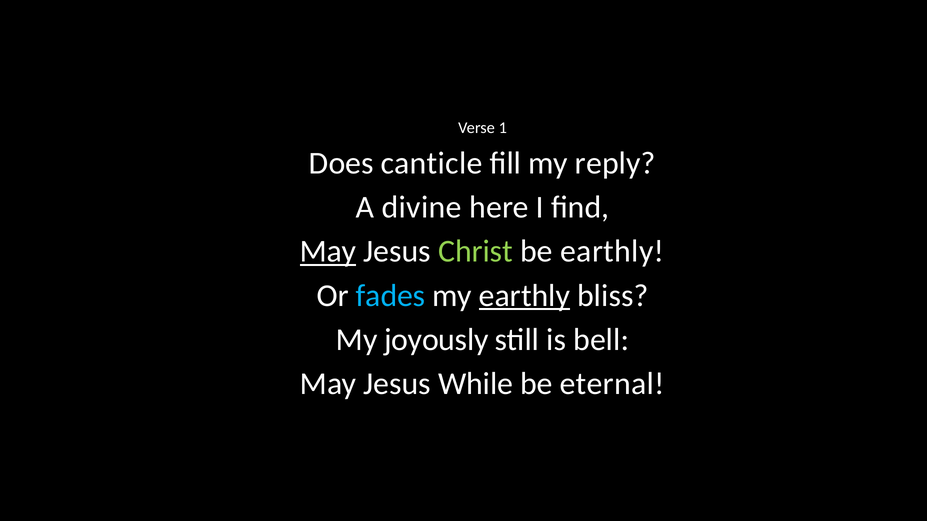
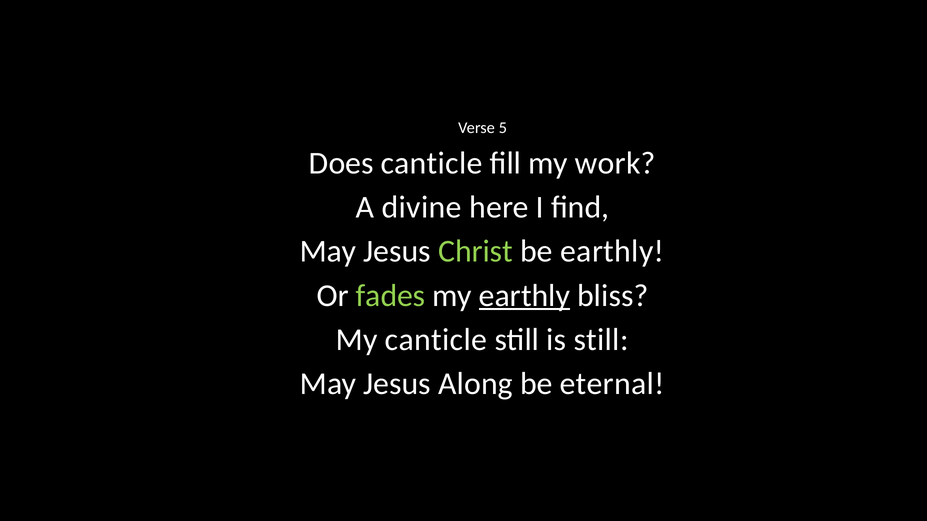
1: 1 -> 5 (503, 128)
reply: reply -> work (615, 164)
May underline: present -> none (328, 252)
fades colour: light blue -> light green (391, 296)
My joyously: joyously -> canticle (436, 340)
is bell: bell -> still (601, 340)
While: While -> Along (475, 384)
